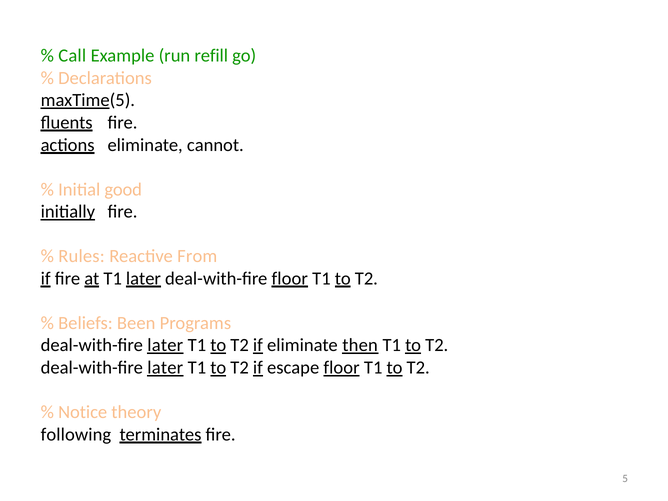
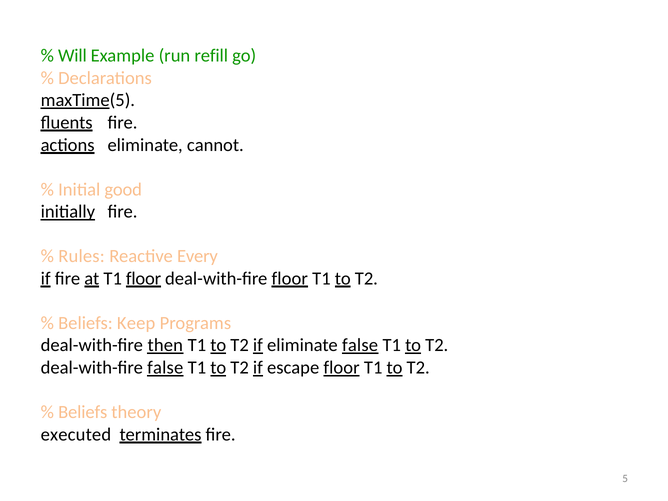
Call: Call -> Will (72, 56)
From: From -> Every (197, 256)
T1 later: later -> floor (144, 279)
Been: Been -> Keep (136, 323)
later: later -> then (165, 345)
eliminate then: then -> false (360, 345)
later: later -> false (165, 368)
Notice: Notice -> Beliefs (83, 412)
following: following -> executed (76, 434)
